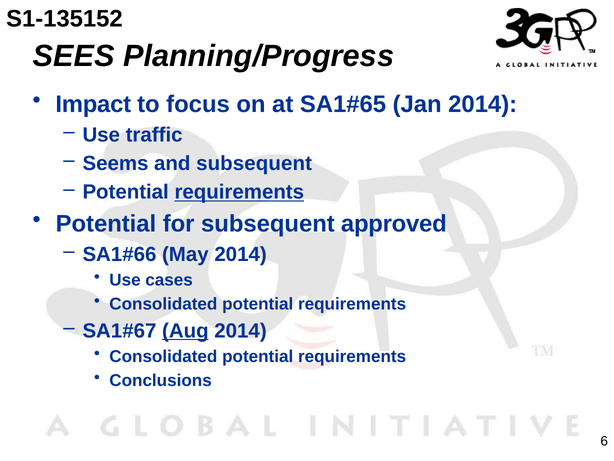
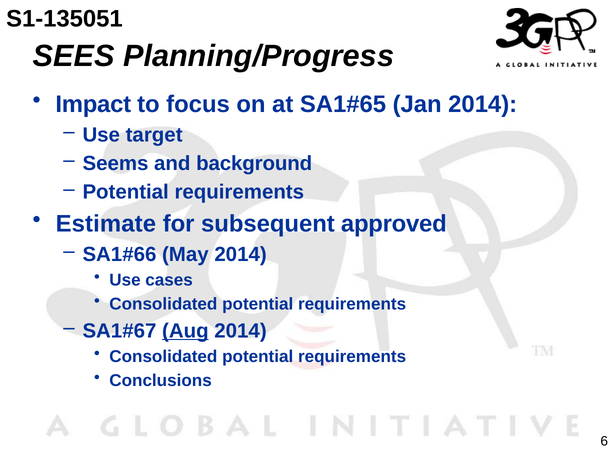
S1-135152: S1-135152 -> S1-135051 (64, 19)
traffic: traffic -> target (154, 135)
and subsequent: subsequent -> background (254, 163)
requirements underline: present -> none (239, 192)
Potential: Potential -> Estimate (106, 224)
